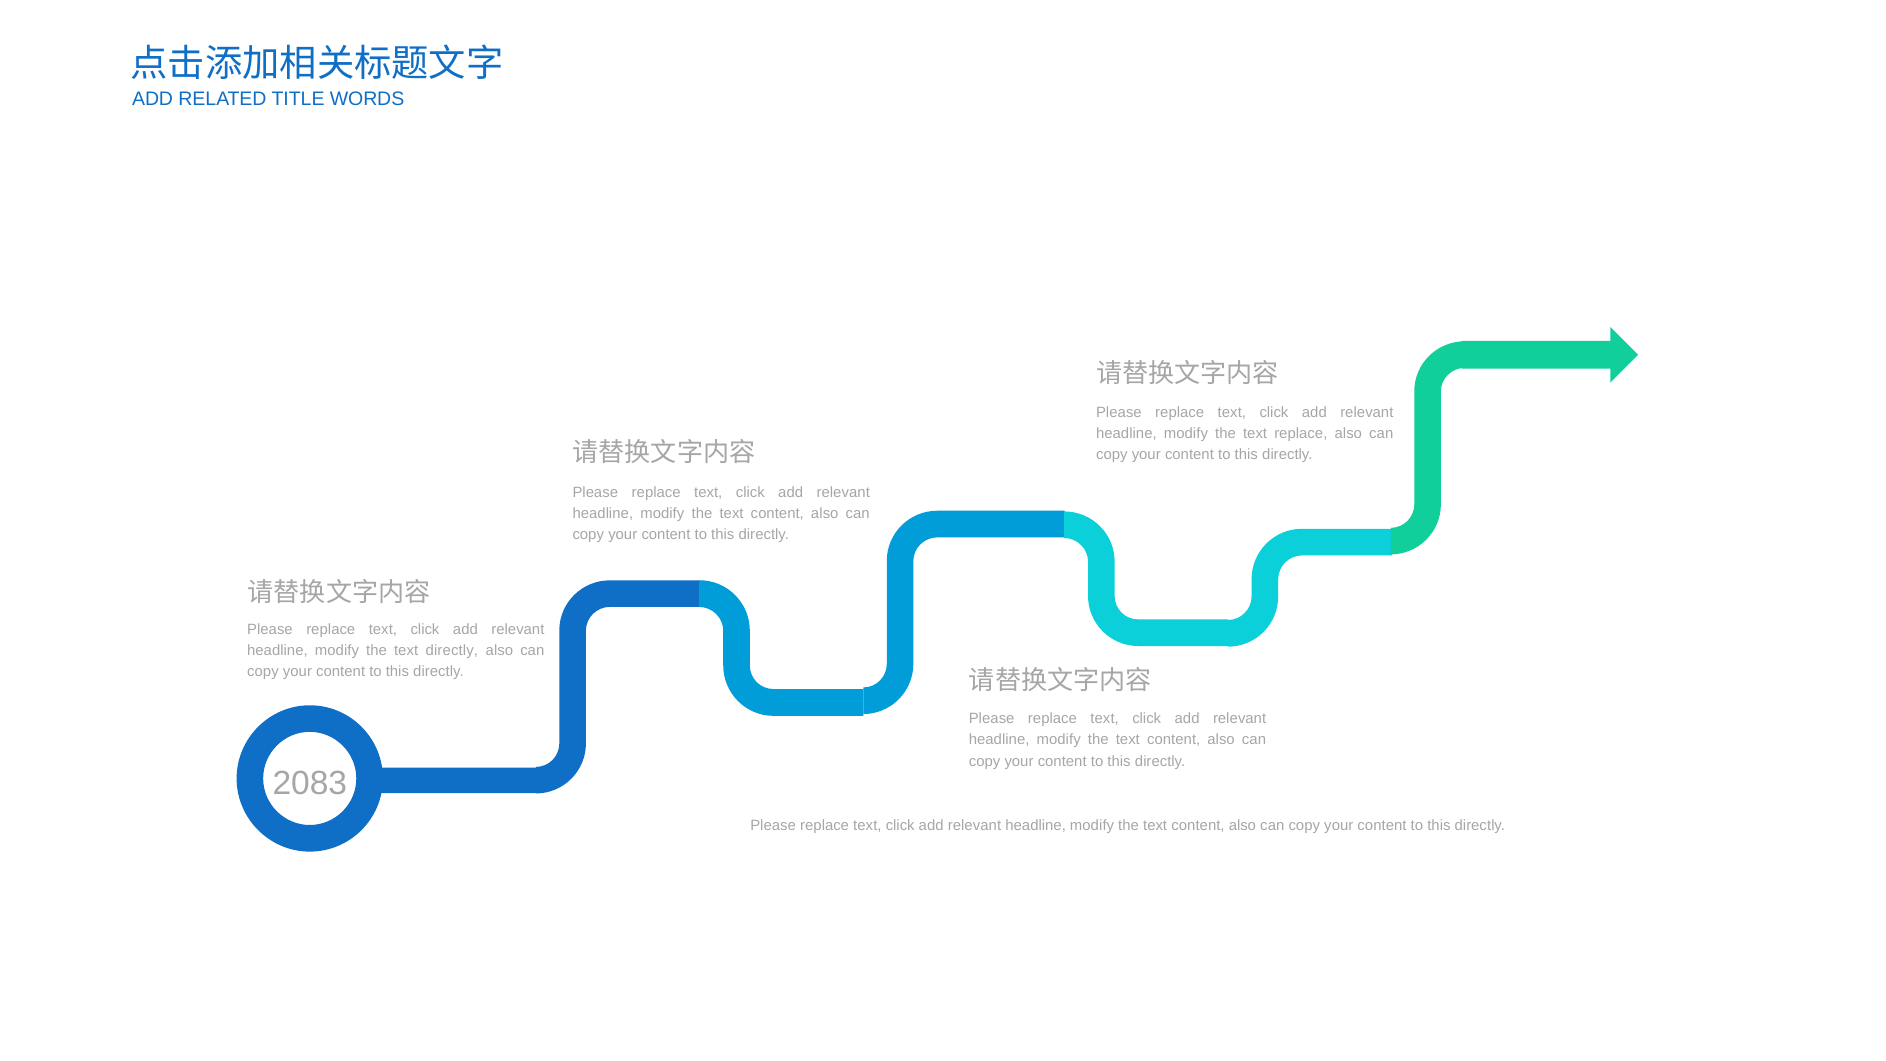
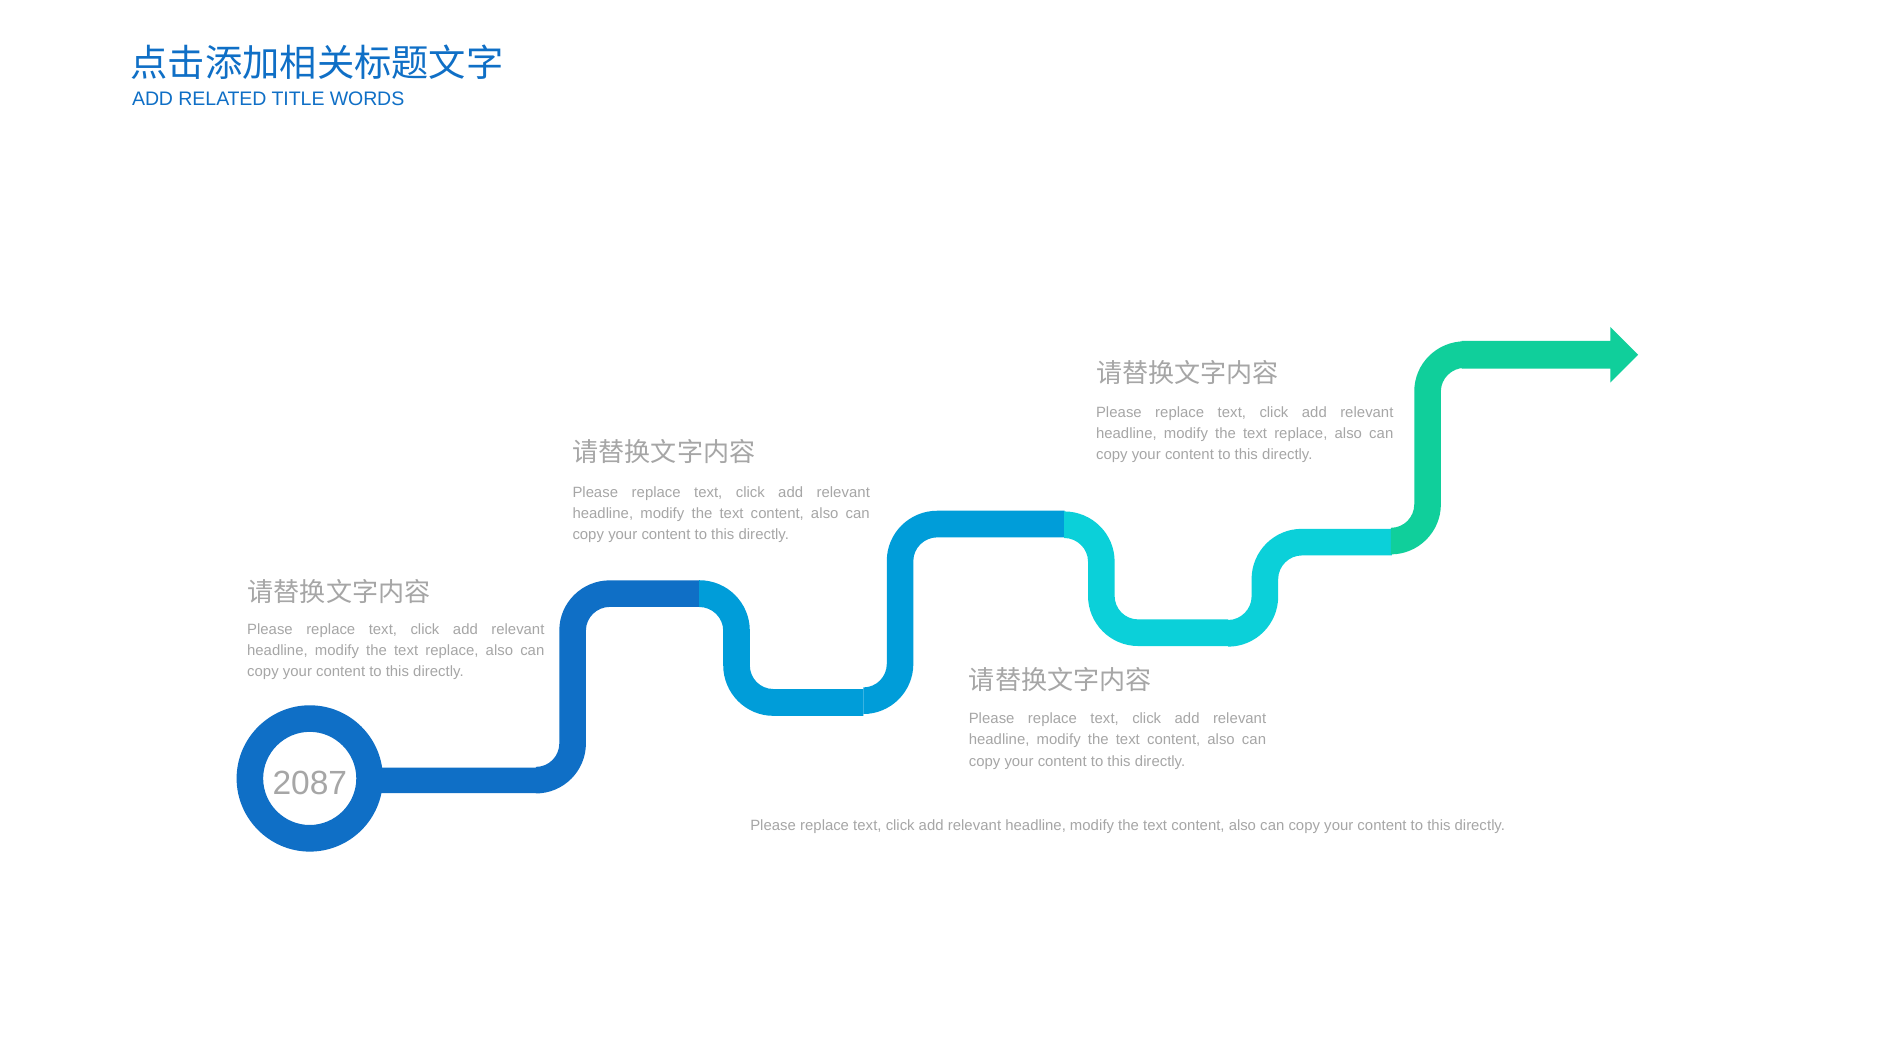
directly: directly -> replace (452, 650)
2083: 2083 -> 2087 (310, 783)
